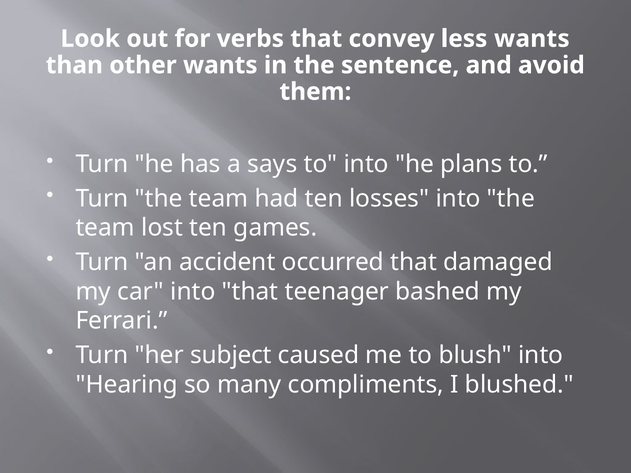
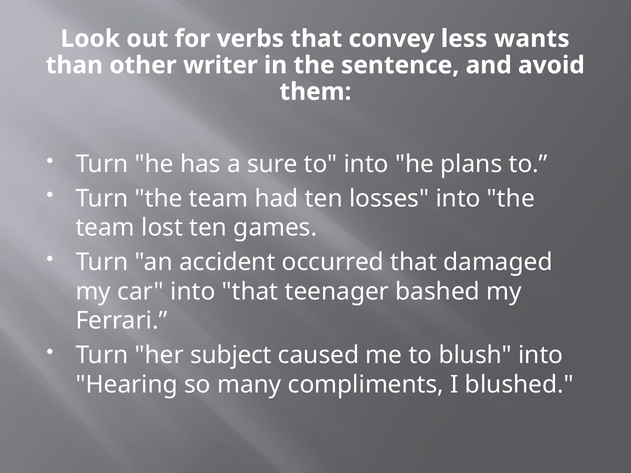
other wants: wants -> writer (220, 65)
says: says -> sure (272, 164)
